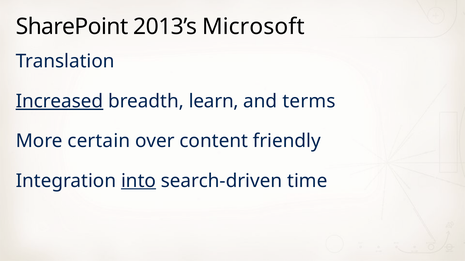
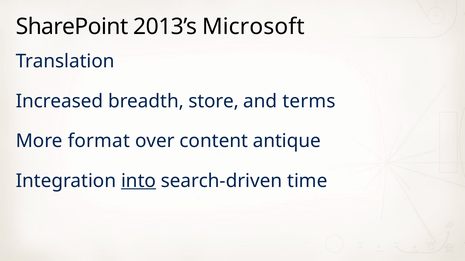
Increased underline: present -> none (60, 101)
learn: learn -> store (214, 101)
certain: certain -> format (99, 141)
friendly: friendly -> antique (287, 141)
